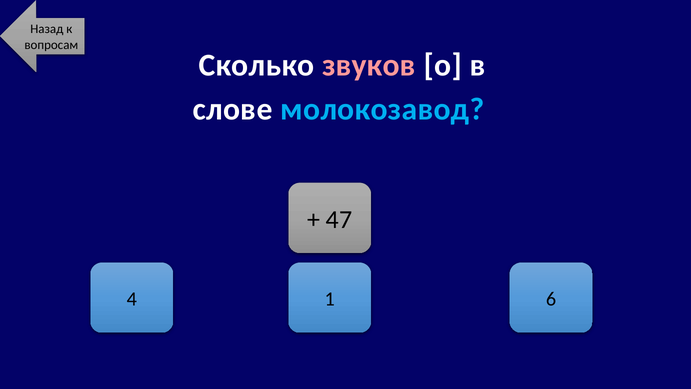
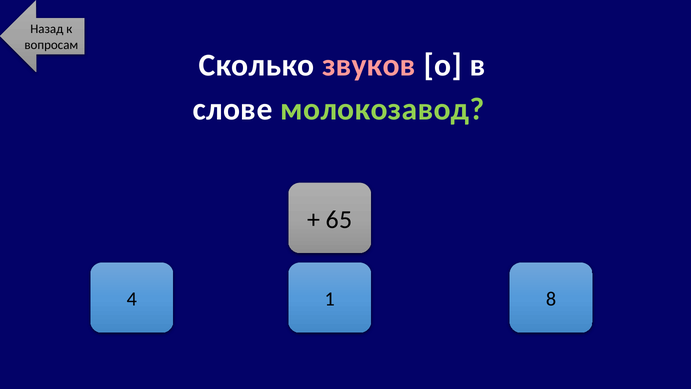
молокозавод colour: light blue -> light green (382, 109)
47: 47 -> 65 (339, 219)
6: 6 -> 8 (551, 299)
